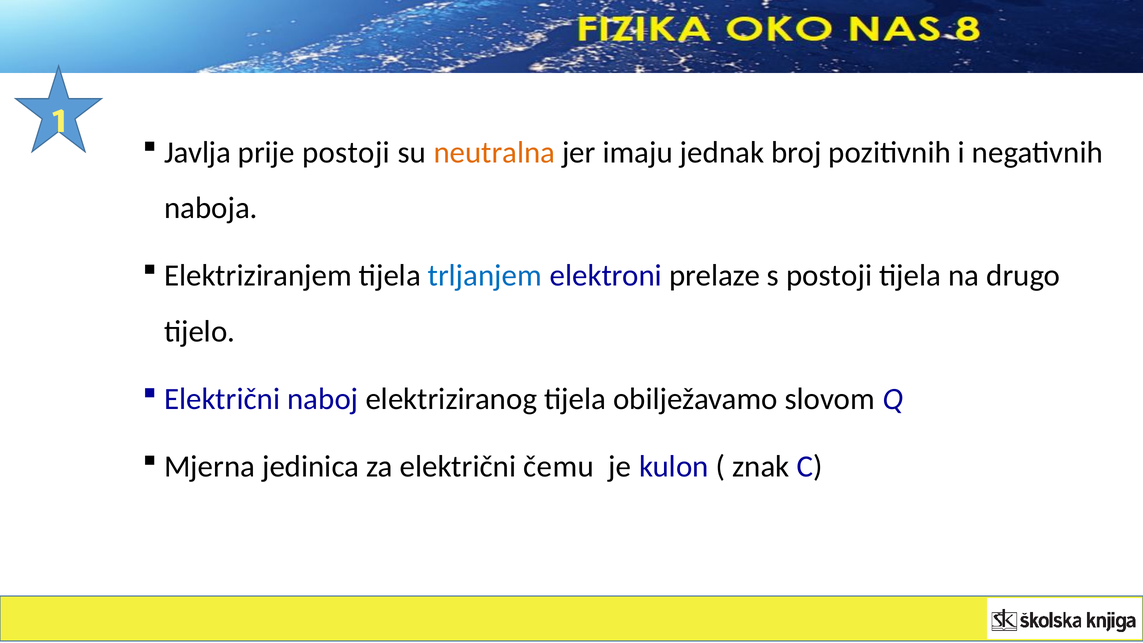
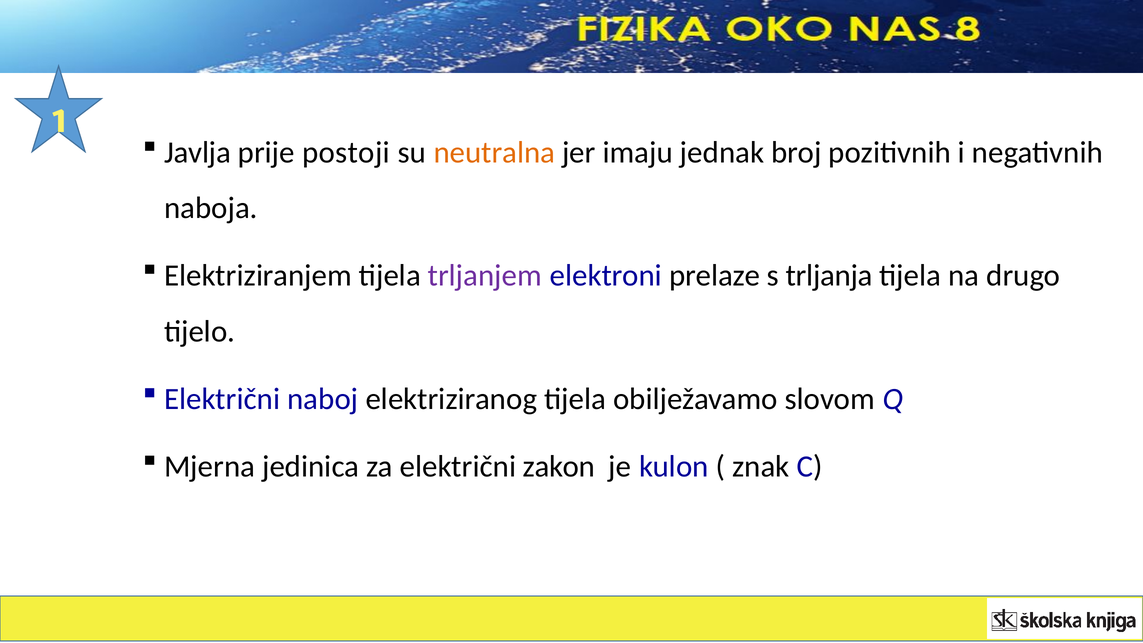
trljanjem colour: blue -> purple (485, 276)
s postoji: postoji -> trljanja (829, 276)
čemu: čemu -> zakon (559, 467)
